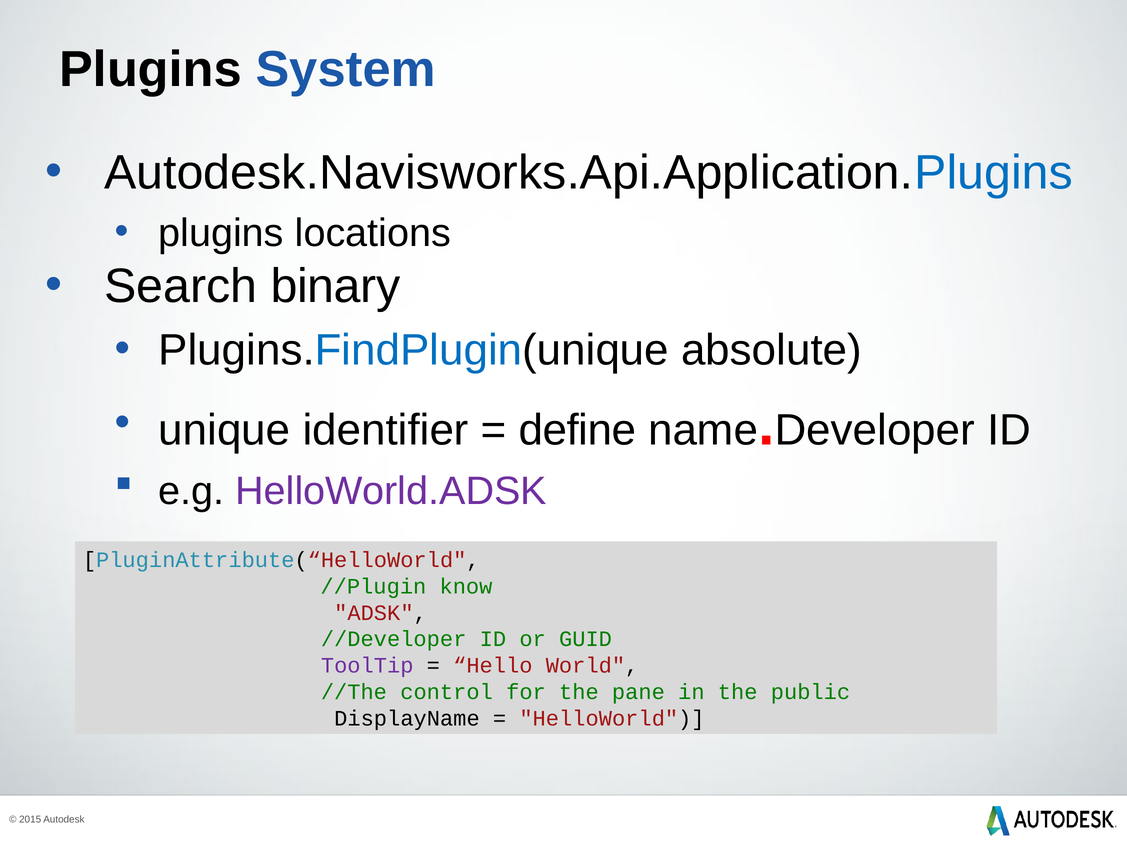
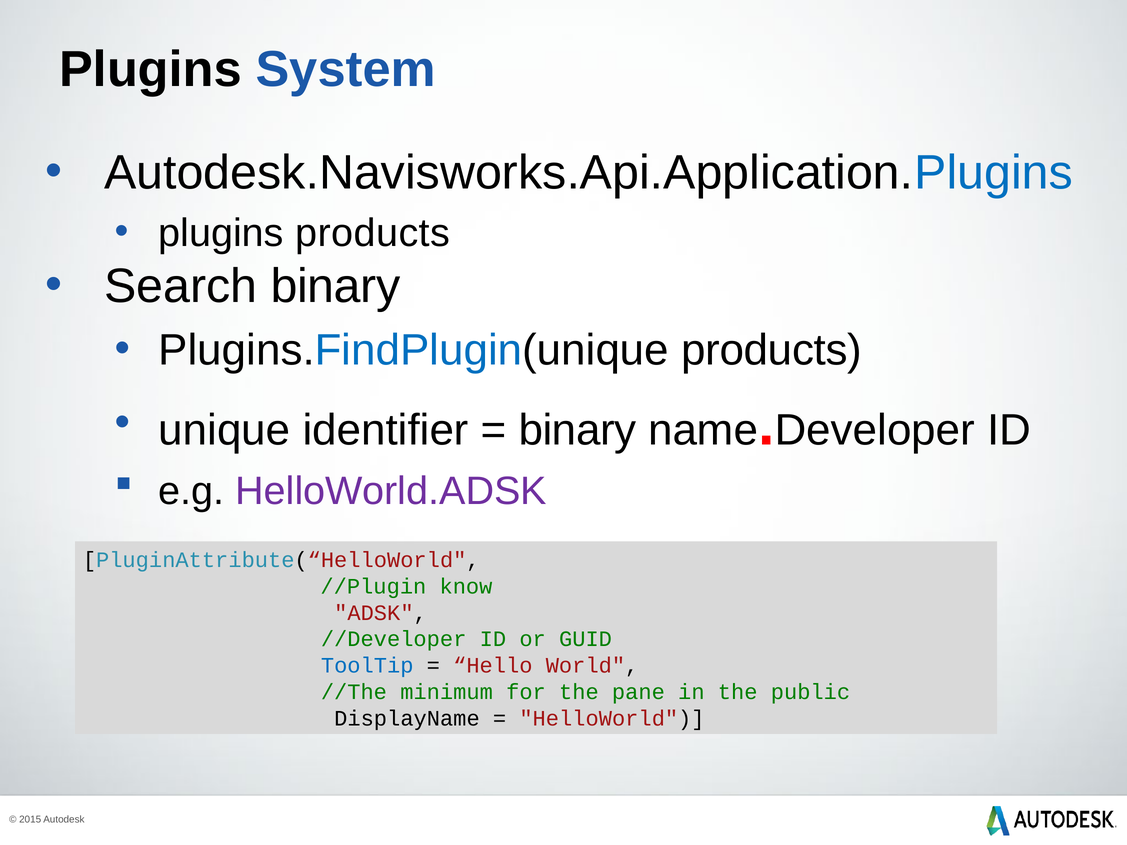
plugins locations: locations -> products (373, 233)
Plugins.FindPlugin(unique absolute: absolute -> products (772, 350)
define: define -> binary (577, 430)
ToolTip colour: purple -> blue (367, 666)
control: control -> minimum (447, 692)
